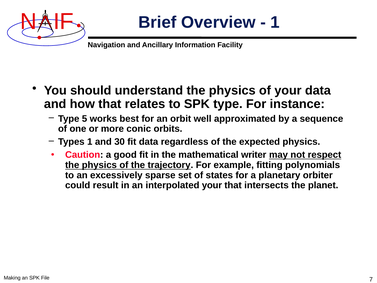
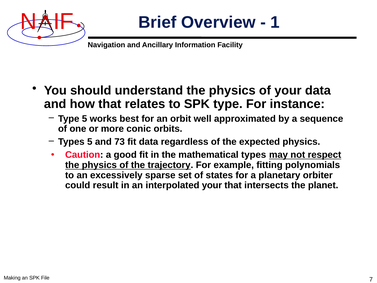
Types 1: 1 -> 5 (90, 142)
30: 30 -> 73 (120, 142)
mathematical writer: writer -> types (254, 155)
